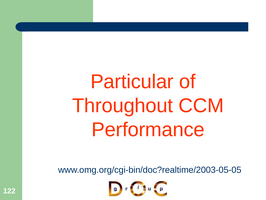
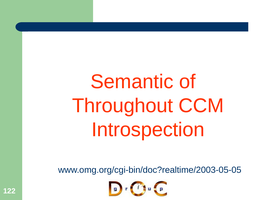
Particular: Particular -> Semantic (132, 81)
Performance: Performance -> Introspection (148, 129)
